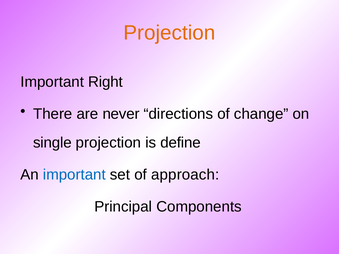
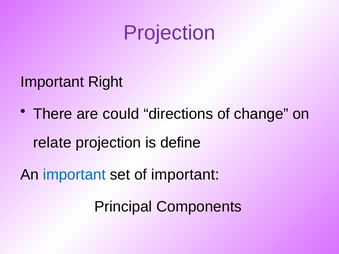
Projection colour: orange -> purple (169, 33)
never: never -> could (121, 114)
single: single -> relate (52, 143)
of approach: approach -> important (185, 175)
